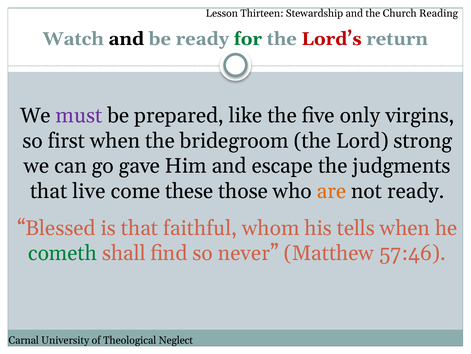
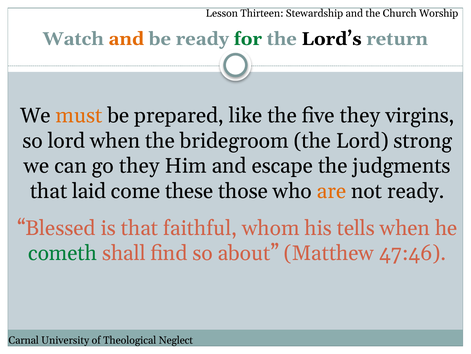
Reading: Reading -> Worship (439, 13)
and colour: black -> orange (126, 39)
Lord’s colour: red -> black (332, 39)
must colour: purple -> orange (79, 115)
five only: only -> they (360, 115)
so first: first -> lord (66, 141)
go gave: gave -> they (139, 166)
live: live -> laid (89, 191)
never: never -> about (248, 253)
57:46: 57:46 -> 47:46 (413, 253)
